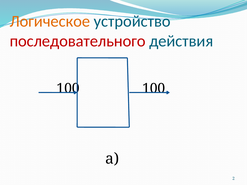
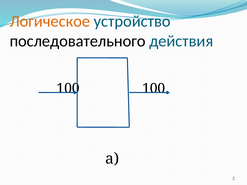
последовательного colour: red -> black (78, 41)
